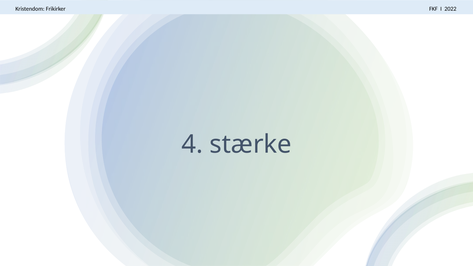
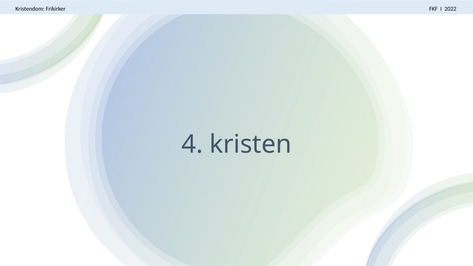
stærke: stærke -> kristen (251, 144)
